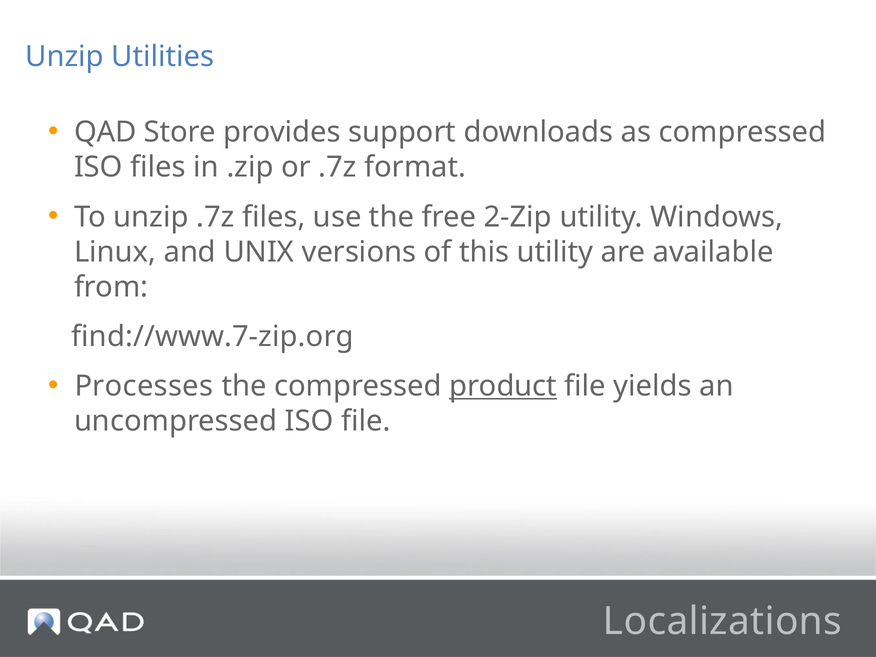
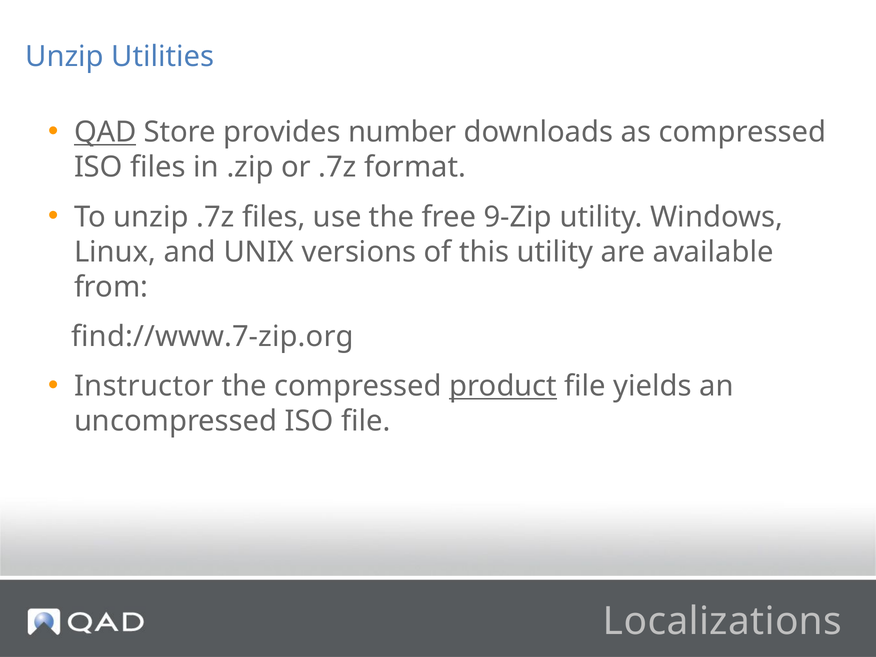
QAD underline: none -> present (105, 132)
support: support -> number (402, 132)
2-Zip: 2-Zip -> 9-Zip (518, 217)
Processes: Processes -> Instructor (144, 386)
